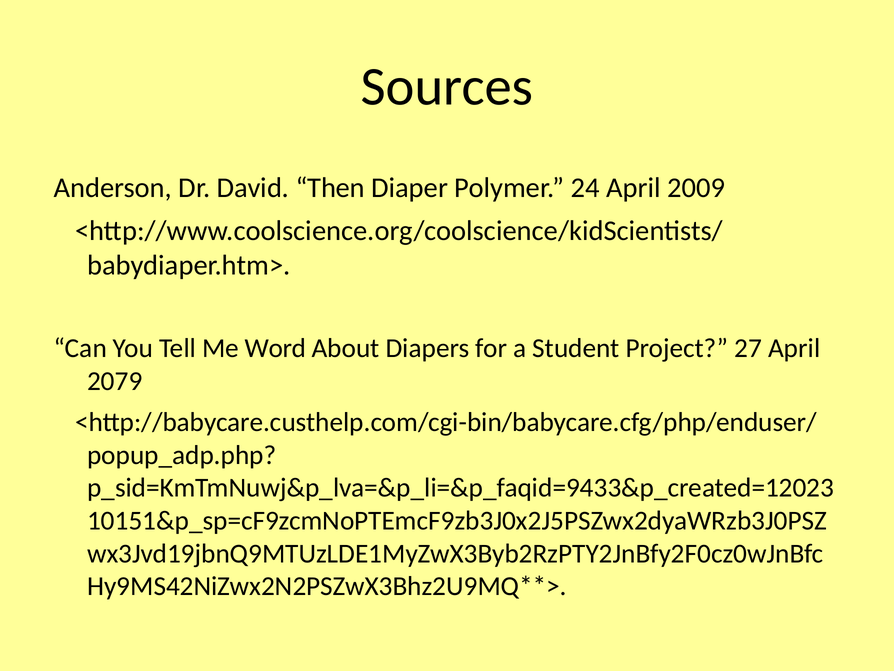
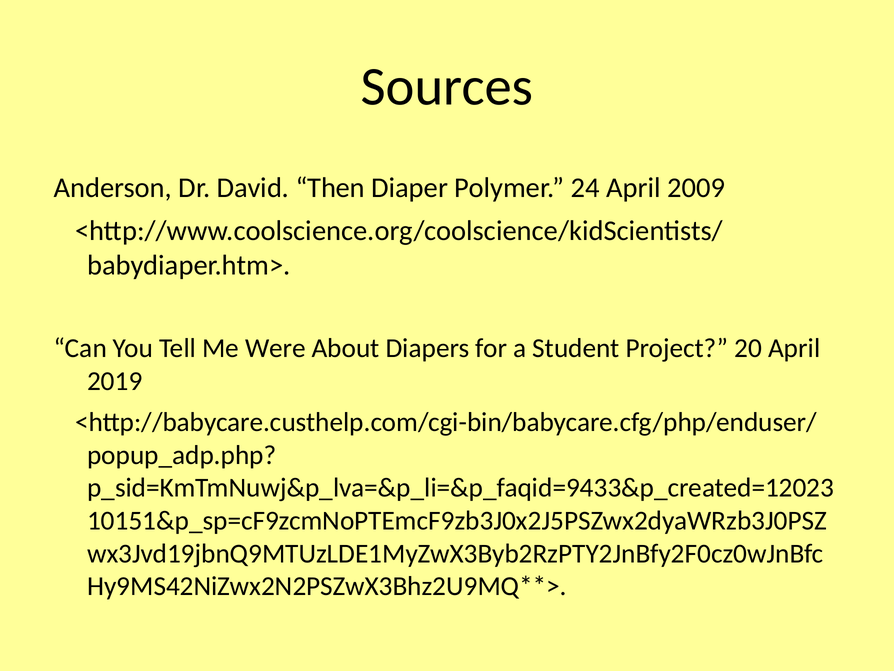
Word: Word -> Were (275, 348)
27: 27 -> 20 (748, 348)
2079: 2079 -> 2019 (115, 381)
